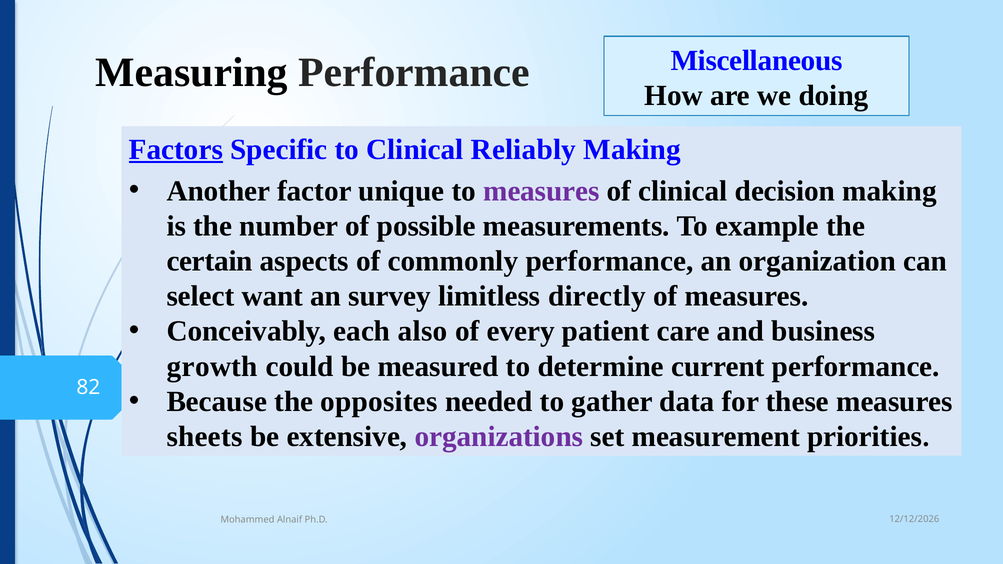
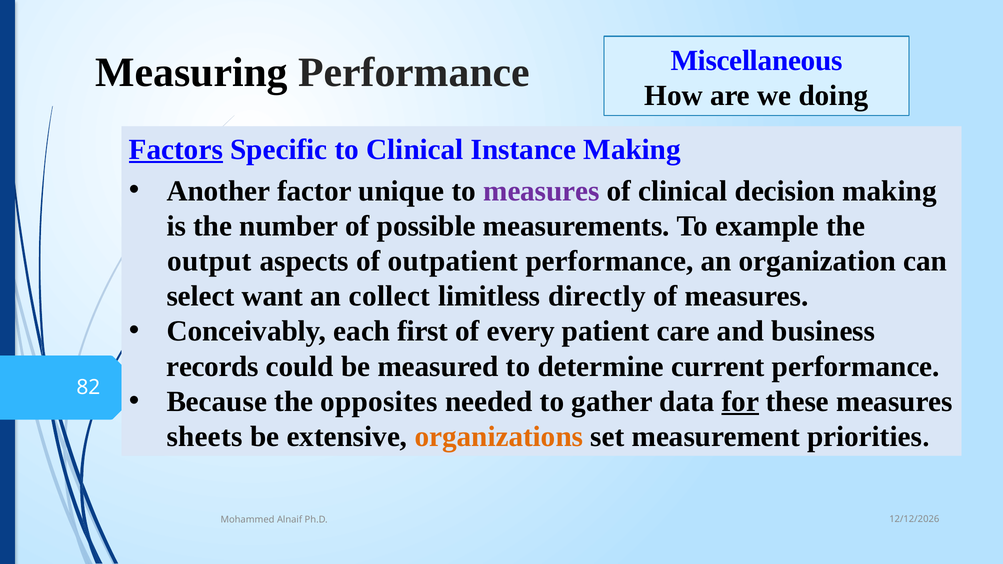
Reliably: Reliably -> Instance (523, 150)
certain: certain -> output (209, 261)
commonly: commonly -> outpatient (453, 261)
survey: survey -> collect (389, 296)
also: also -> first (423, 331)
growth: growth -> records (213, 367)
for underline: none -> present (740, 402)
organizations colour: purple -> orange (499, 437)
